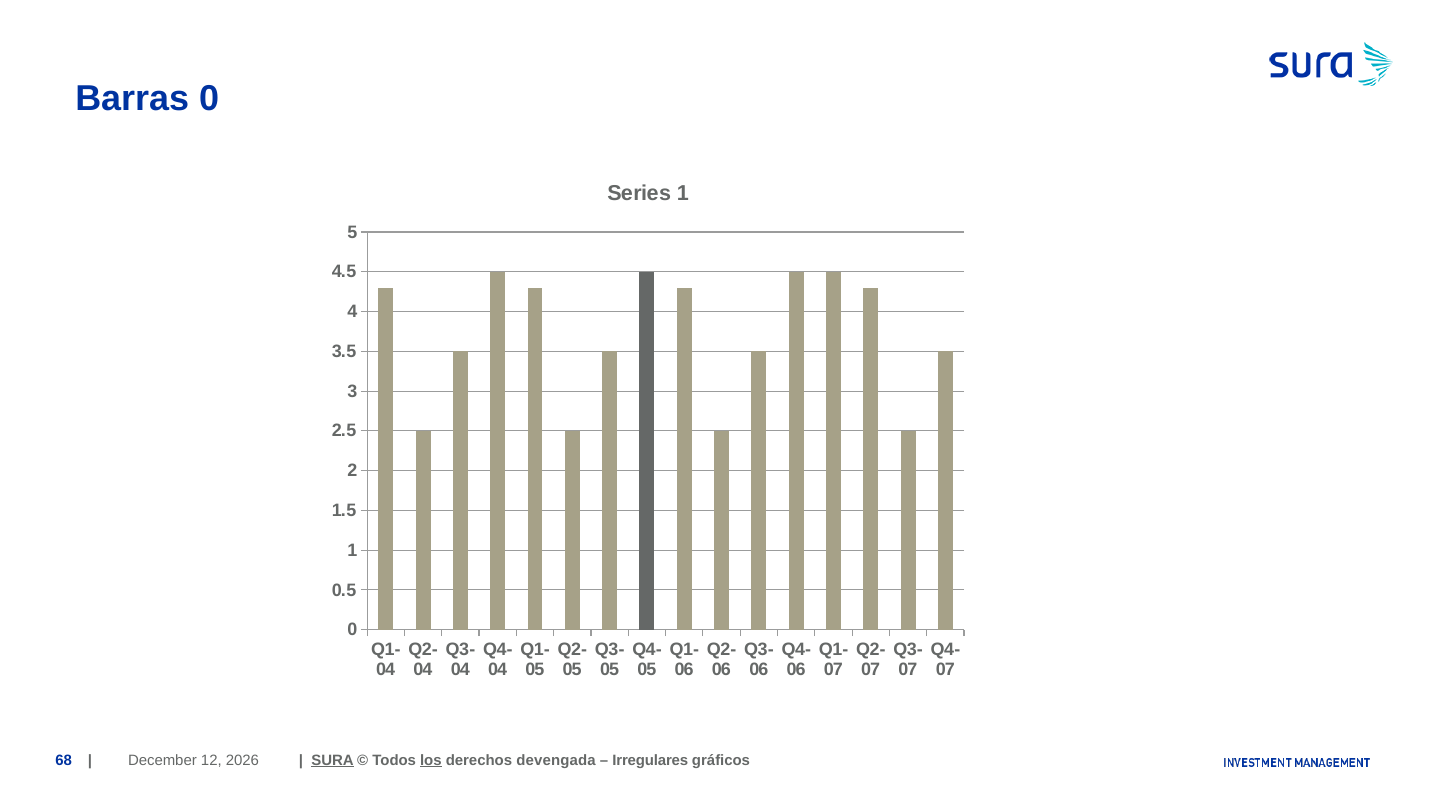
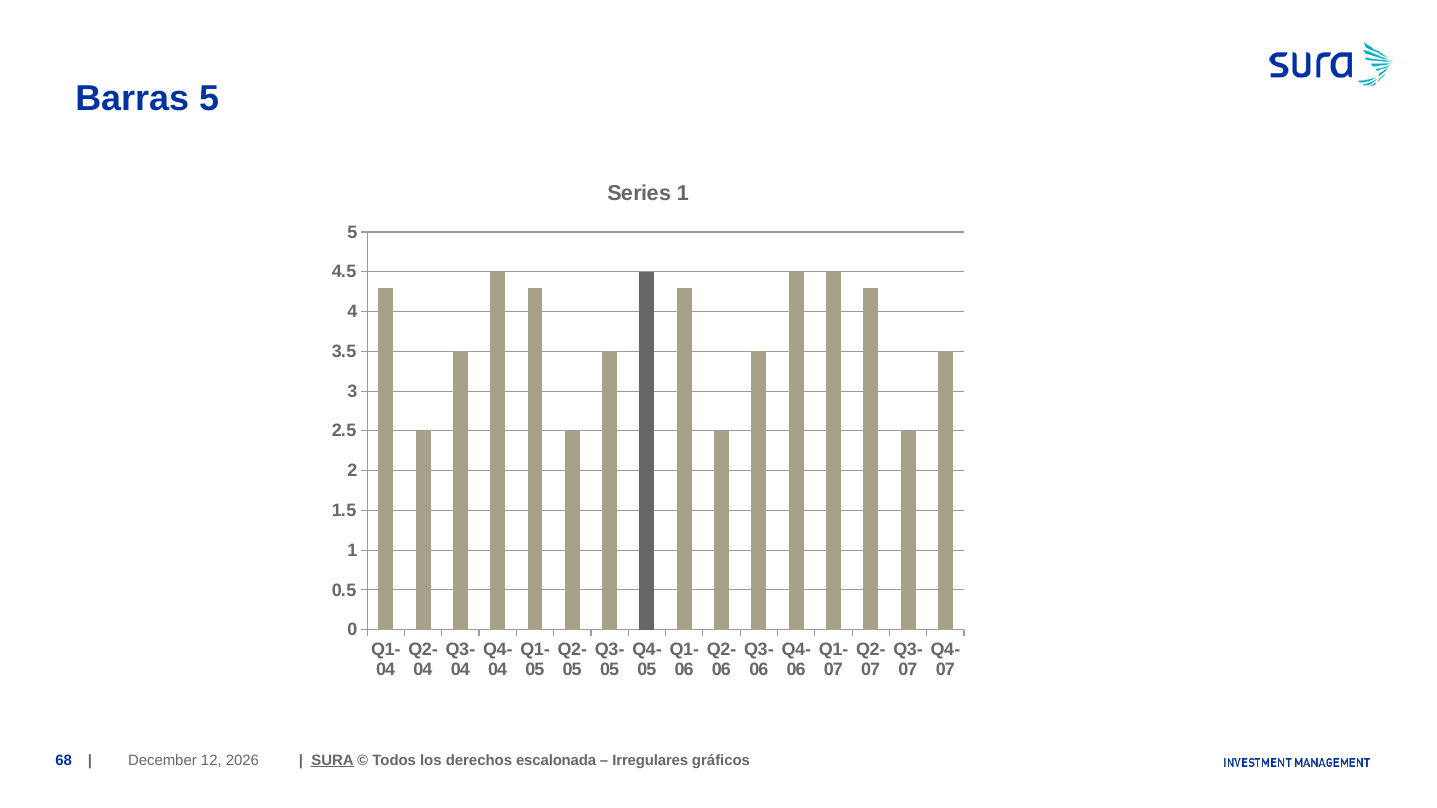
Barras 0: 0 -> 5 (209, 98)
los underline: present -> none (431, 761)
devengada: devengada -> escalonada (556, 761)
